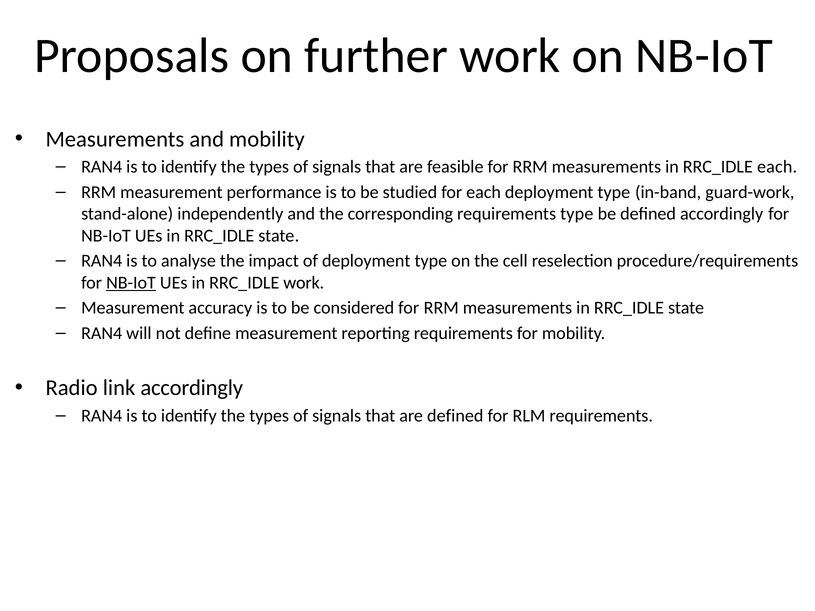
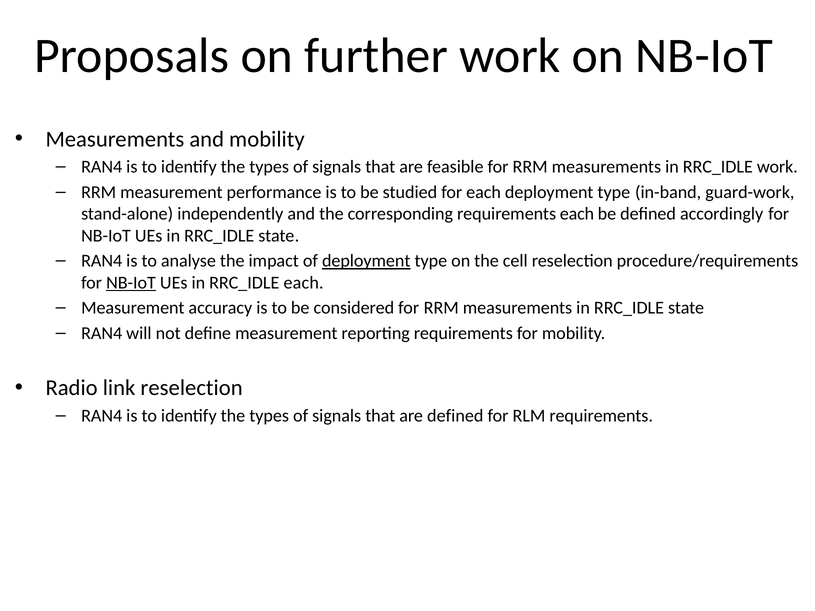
RRC_IDLE each: each -> work (777, 167)
requirements type: type -> each (577, 214)
deployment underline: none -> present (366, 261)
RRC_IDLE work: work -> each (304, 283)
link accordingly: accordingly -> reselection (192, 388)
